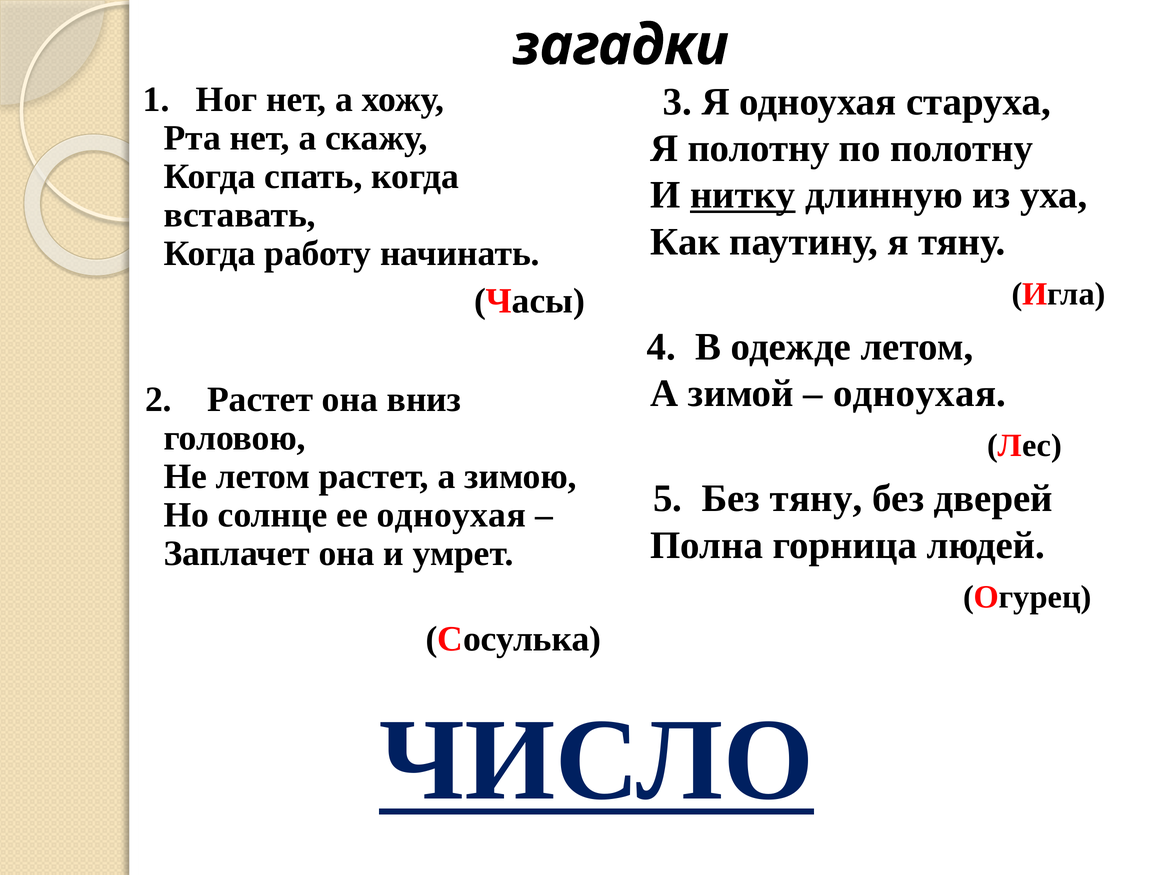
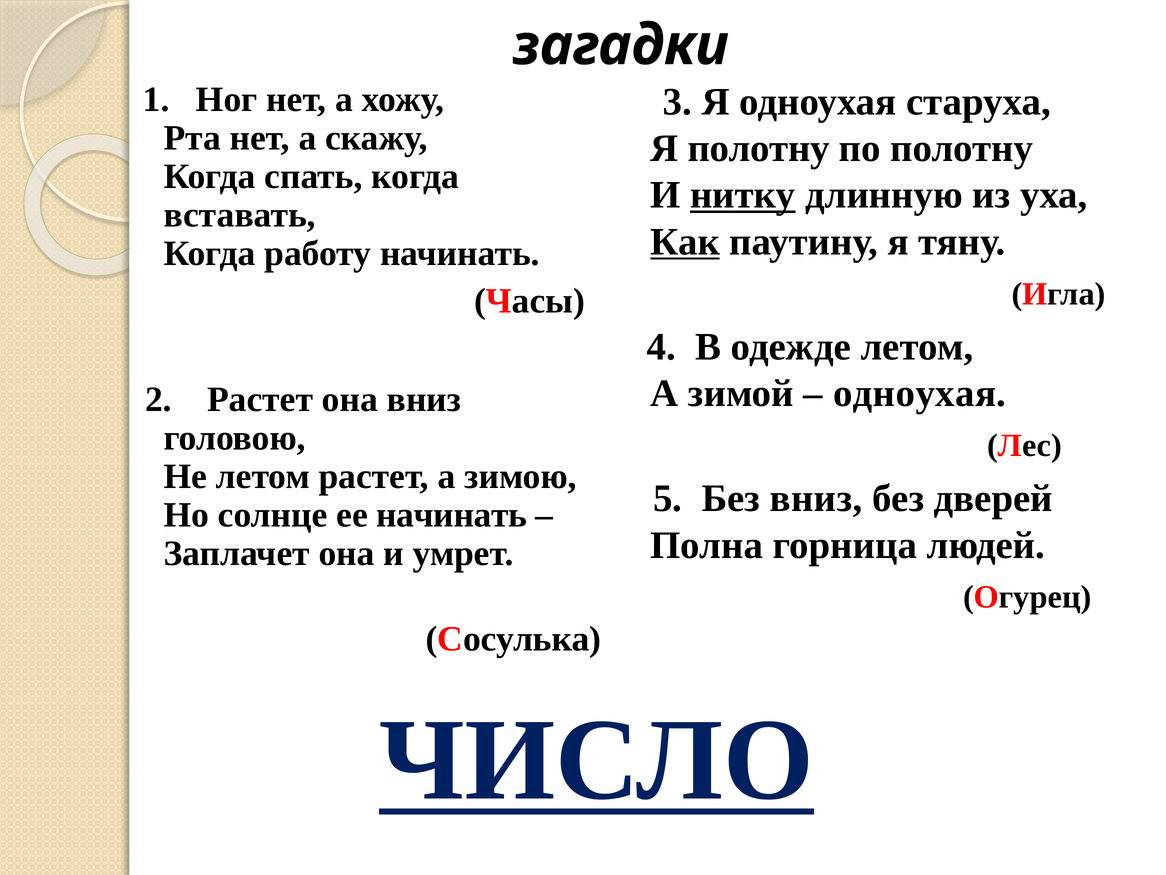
Как underline: none -> present (685, 242)
Без тяну: тяну -> вниз (816, 498)
ее одноухая: одноухая -> начинать (452, 515)
